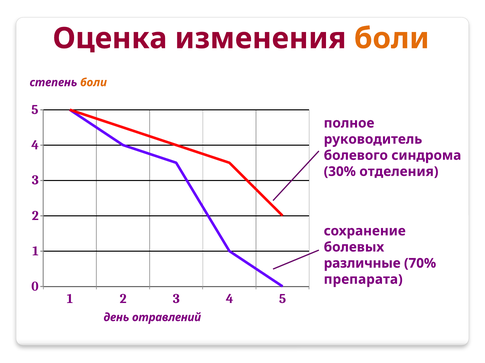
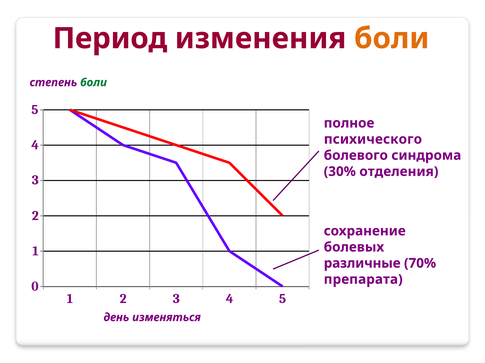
Оценка: Оценка -> Период (110, 39)
боли colour: orange -> green (94, 83)
руководитель: руководитель -> психического (373, 140)
отравлений: отравлений -> изменяться (166, 318)
